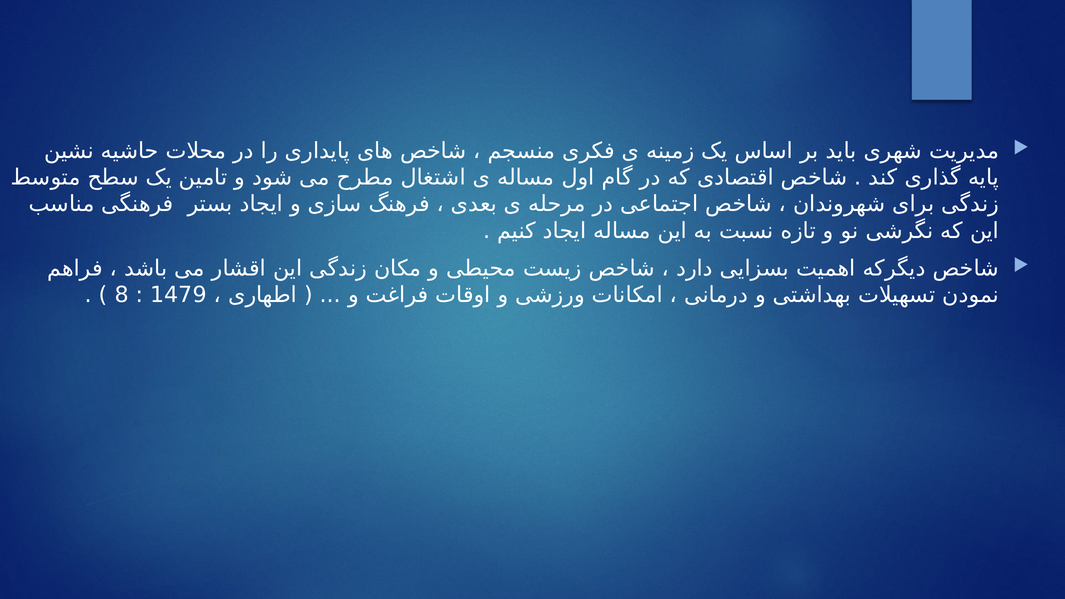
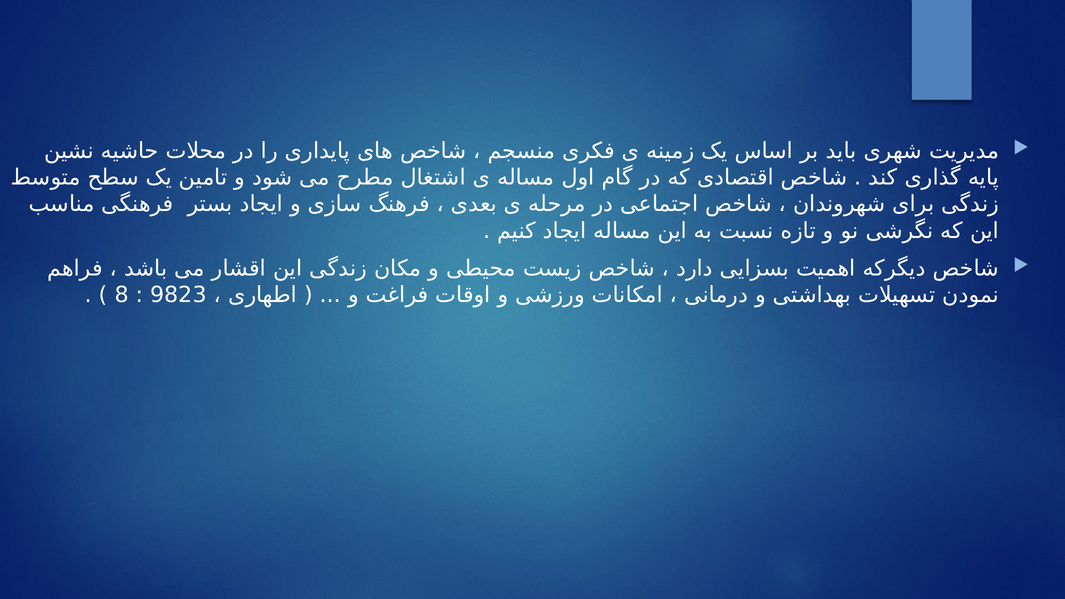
1479: 1479 -> 9823 (178, 295)
